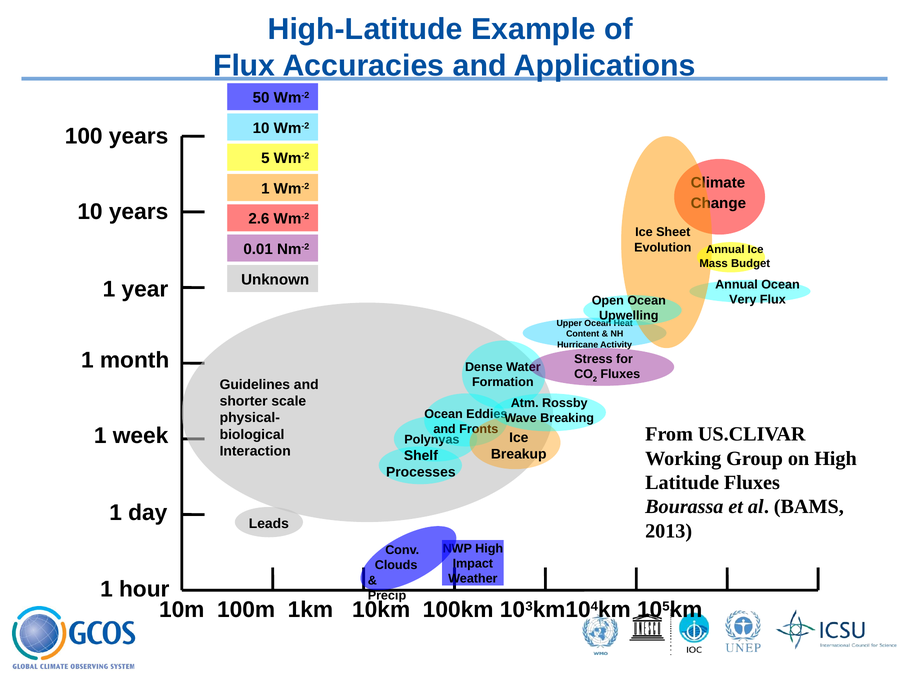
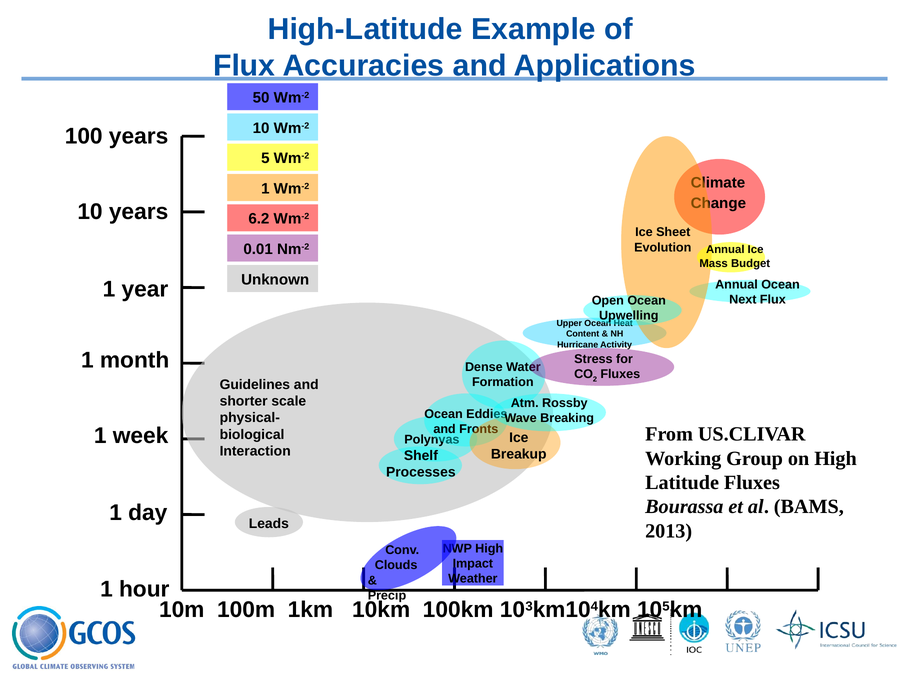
2.6: 2.6 -> 6.2 (259, 219)
Very: Very -> Next (743, 300)
